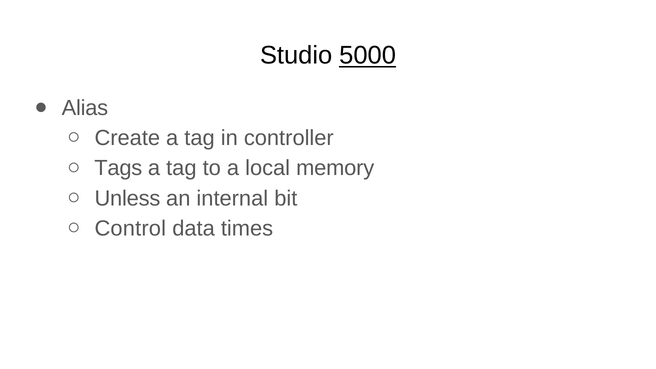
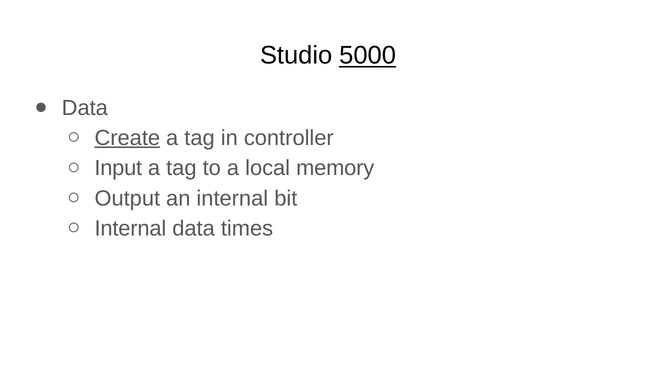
Alias: Alias -> Data (85, 108)
Create underline: none -> present (127, 138)
Tags: Tags -> Input (118, 168)
Unless: Unless -> Output (127, 198)
Control: Control -> Internal (130, 228)
